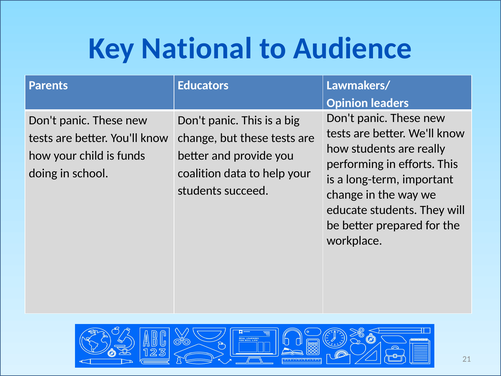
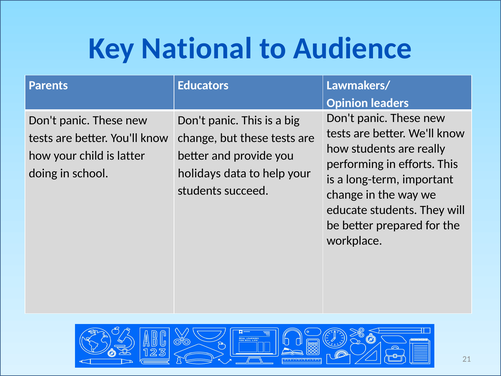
funds: funds -> latter (131, 156)
coalition: coalition -> holidays (199, 173)
